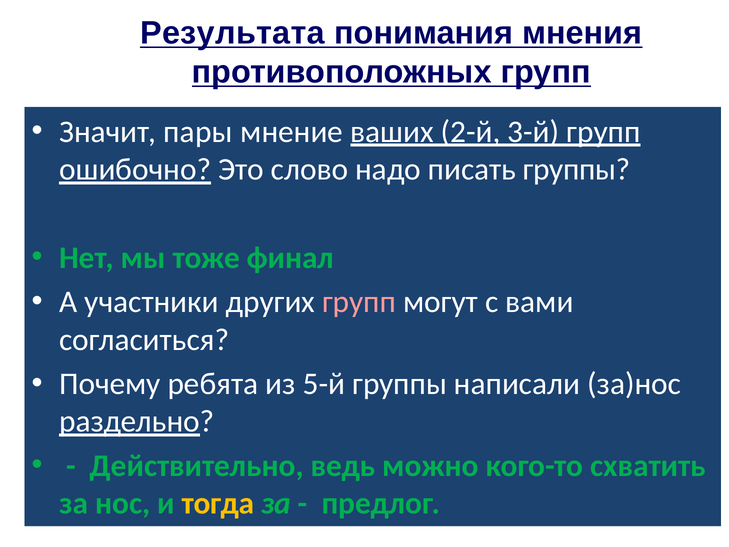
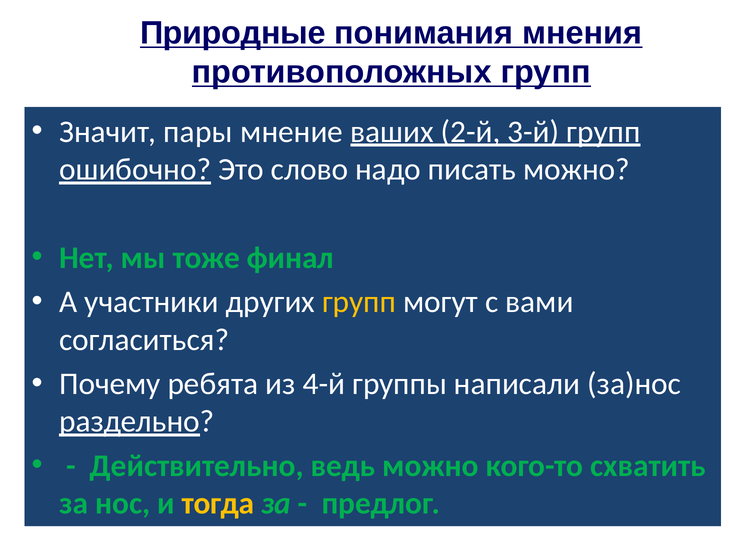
Результата: Результата -> Природные (233, 33)
писать группы: группы -> можно (576, 169)
групп colour: pink -> yellow (359, 302)
5-й: 5-й -> 4-й (324, 384)
